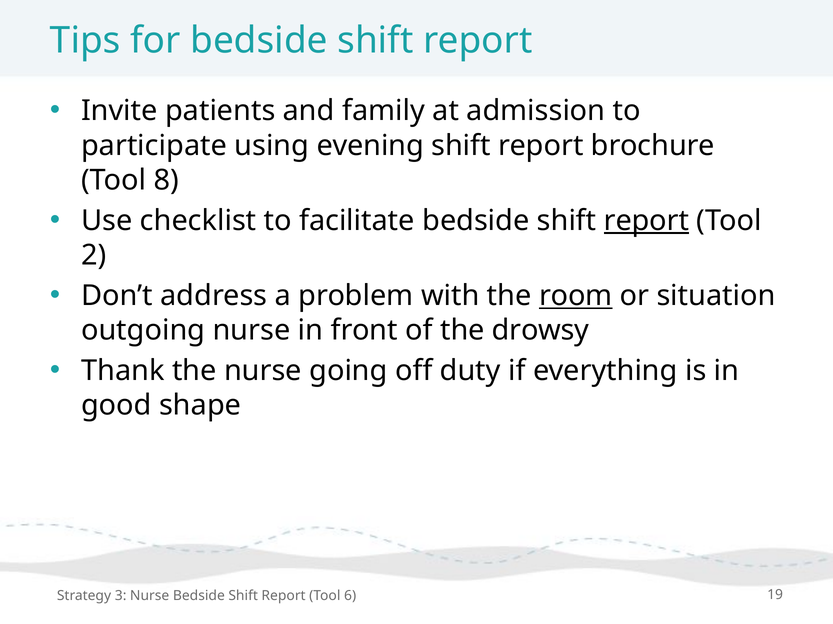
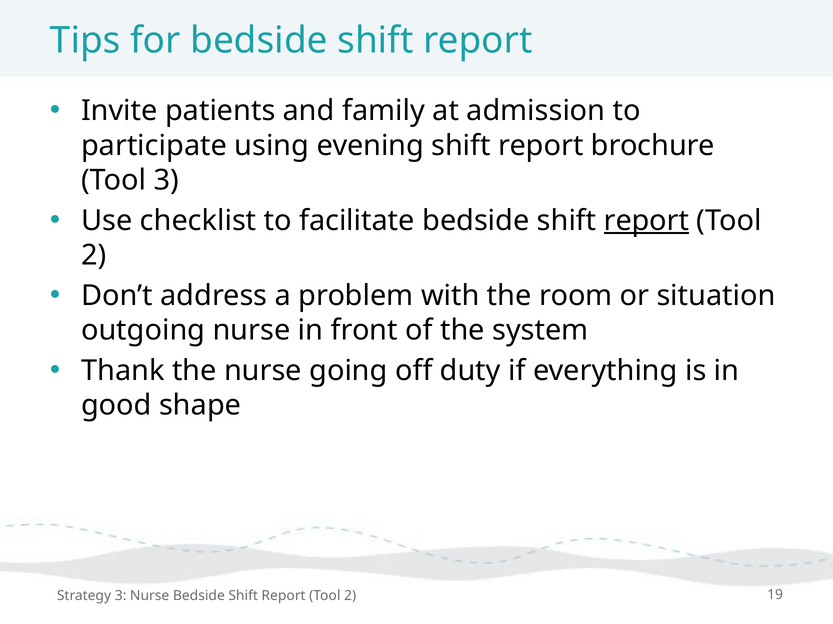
Tool 8: 8 -> 3 (166, 180)
room underline: present -> none (576, 296)
drowsy: drowsy -> system (540, 331)
6: 6 -> 2 (350, 597)
